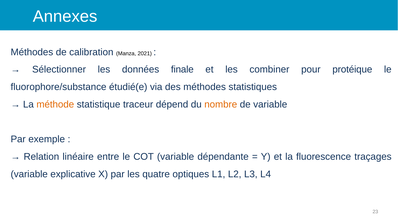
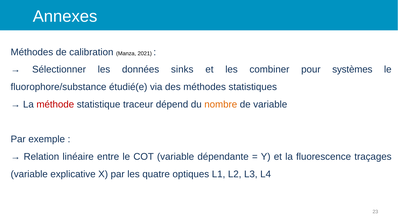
finale: finale -> sinks (182, 69)
protéique: protéique -> systèmes (352, 69)
méthode colour: orange -> red (55, 104)
